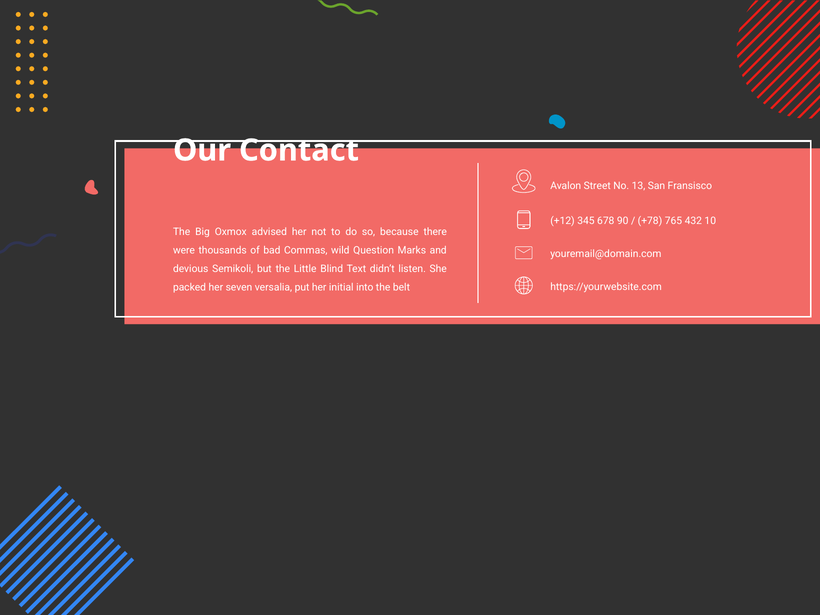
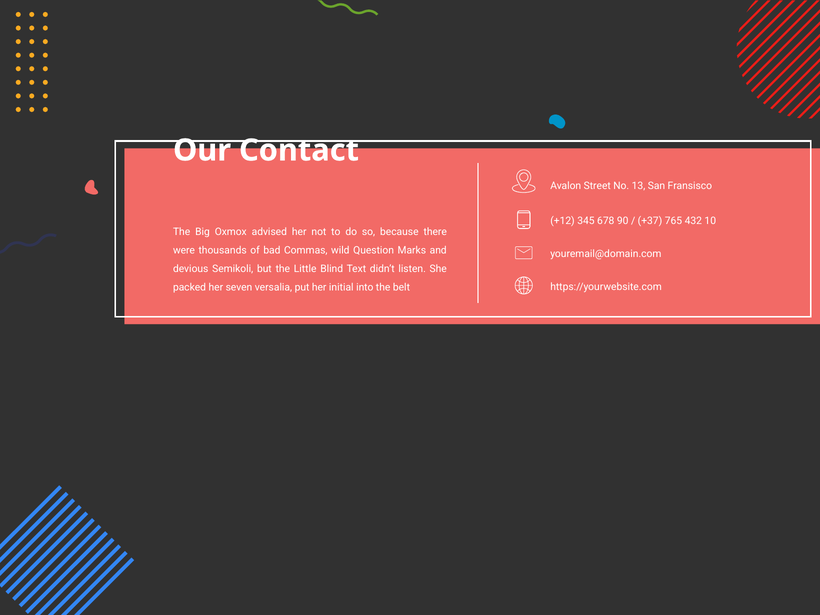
+78: +78 -> +37 (650, 221)
